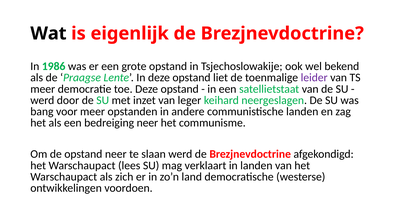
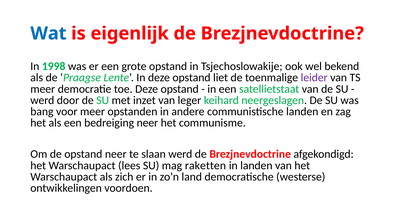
Wat colour: black -> blue (48, 33)
1986: 1986 -> 1998 (54, 66)
verklaart: verklaart -> raketten (205, 165)
